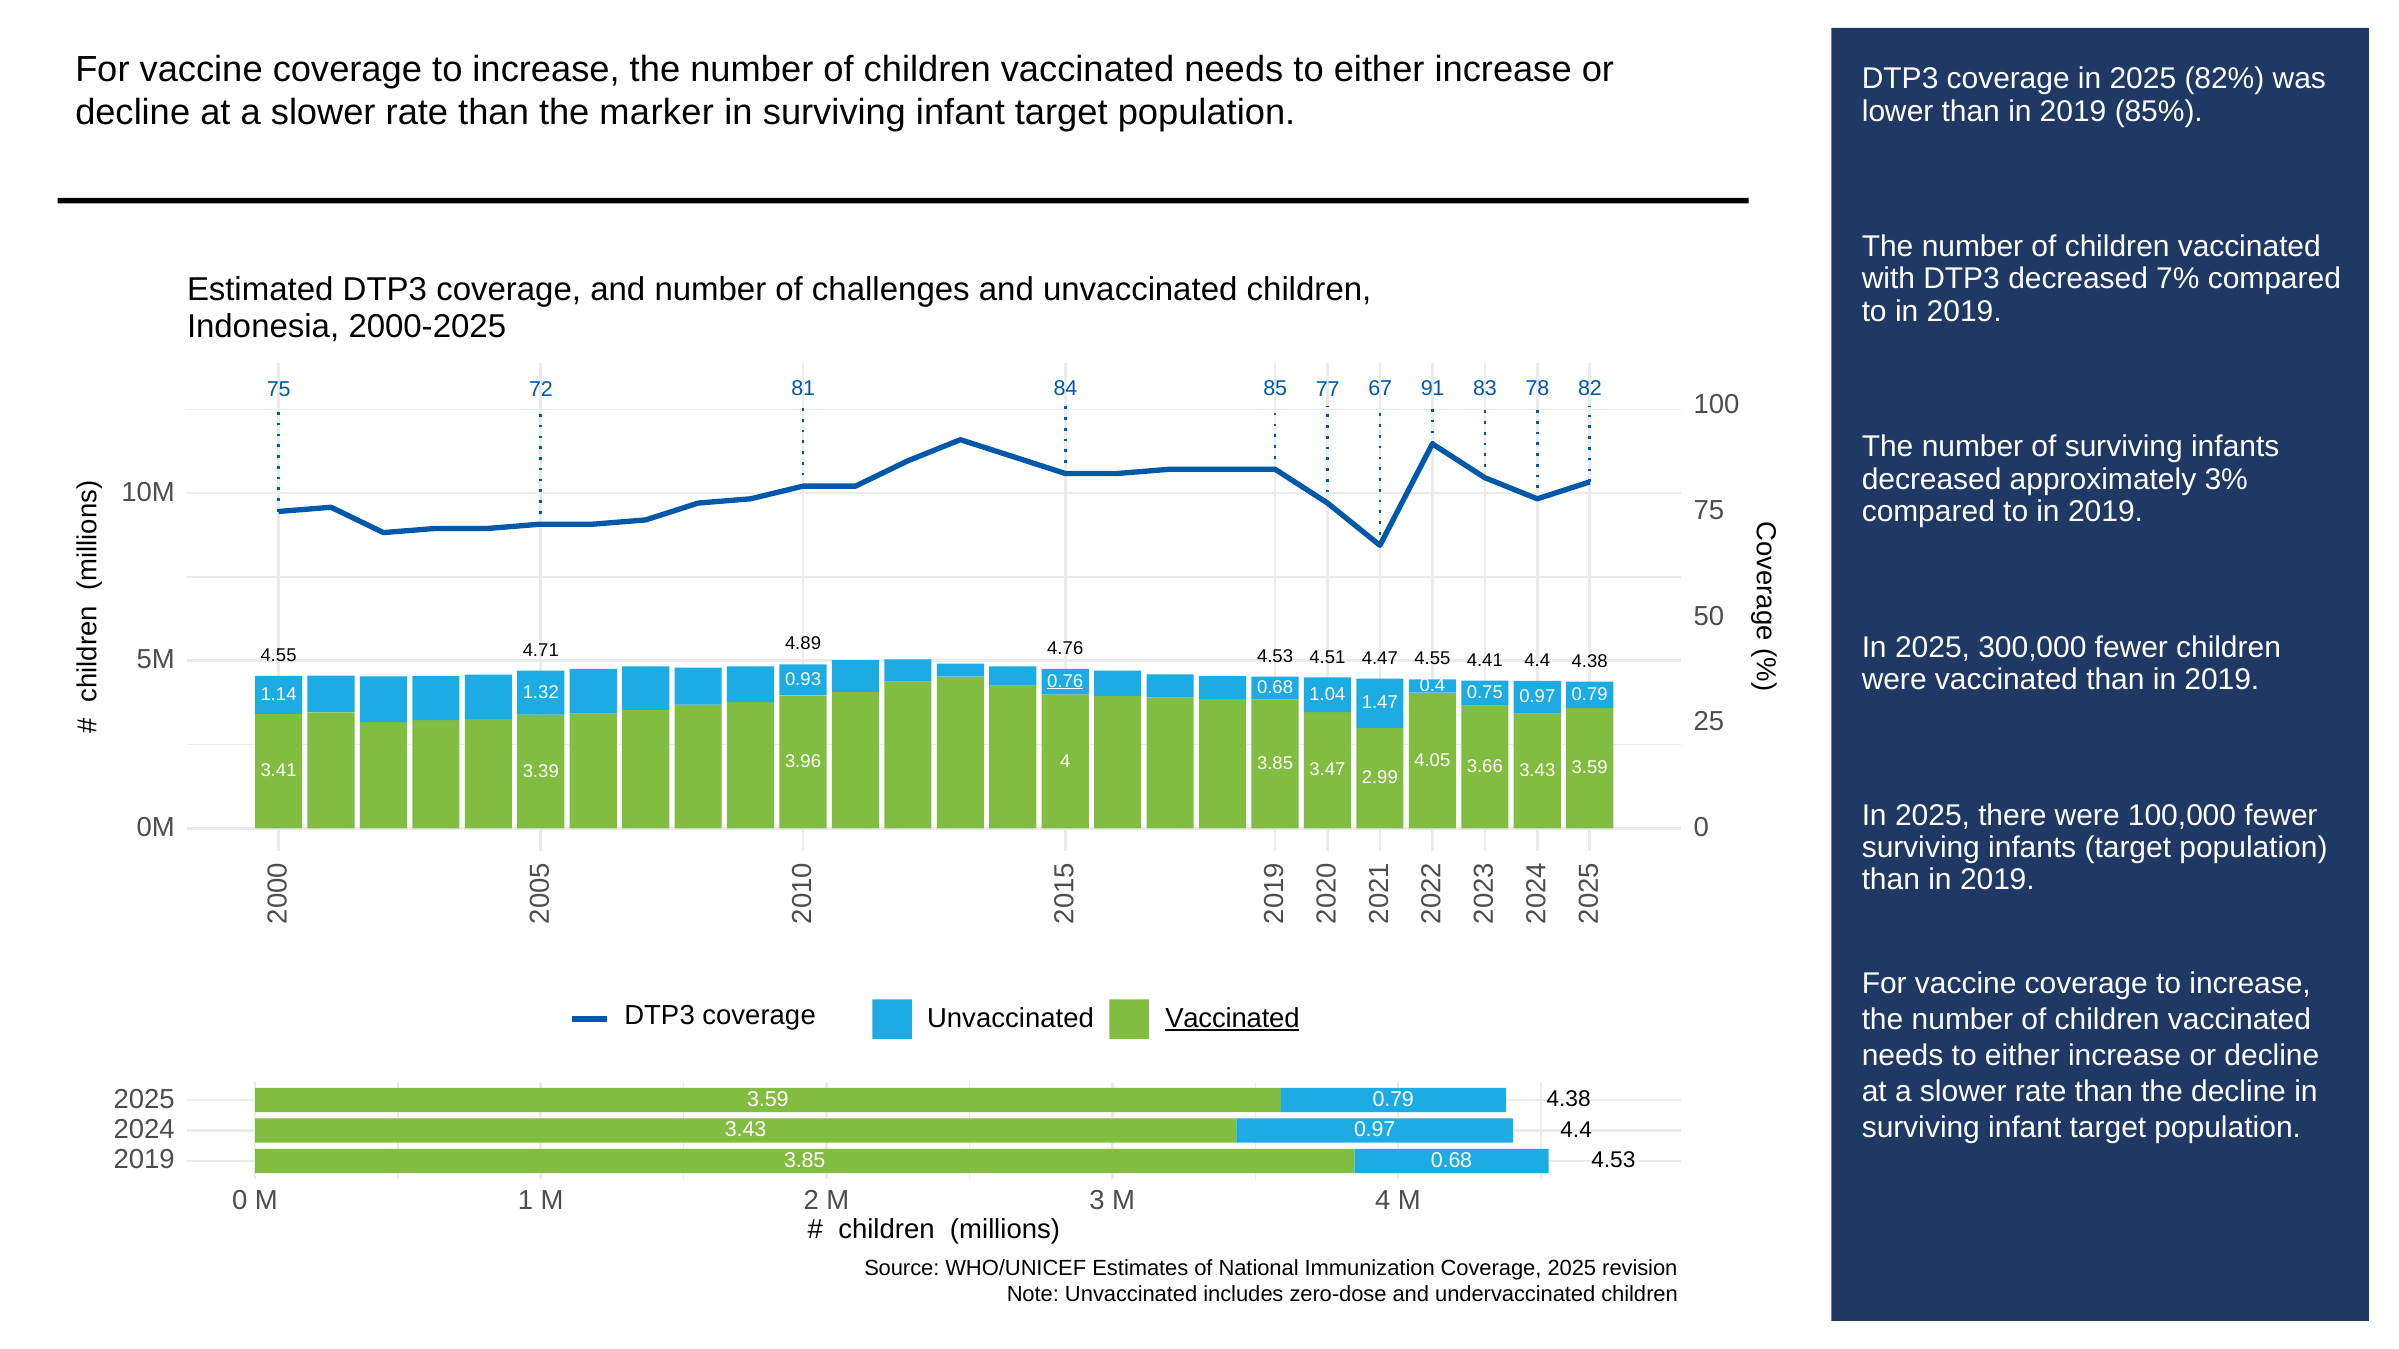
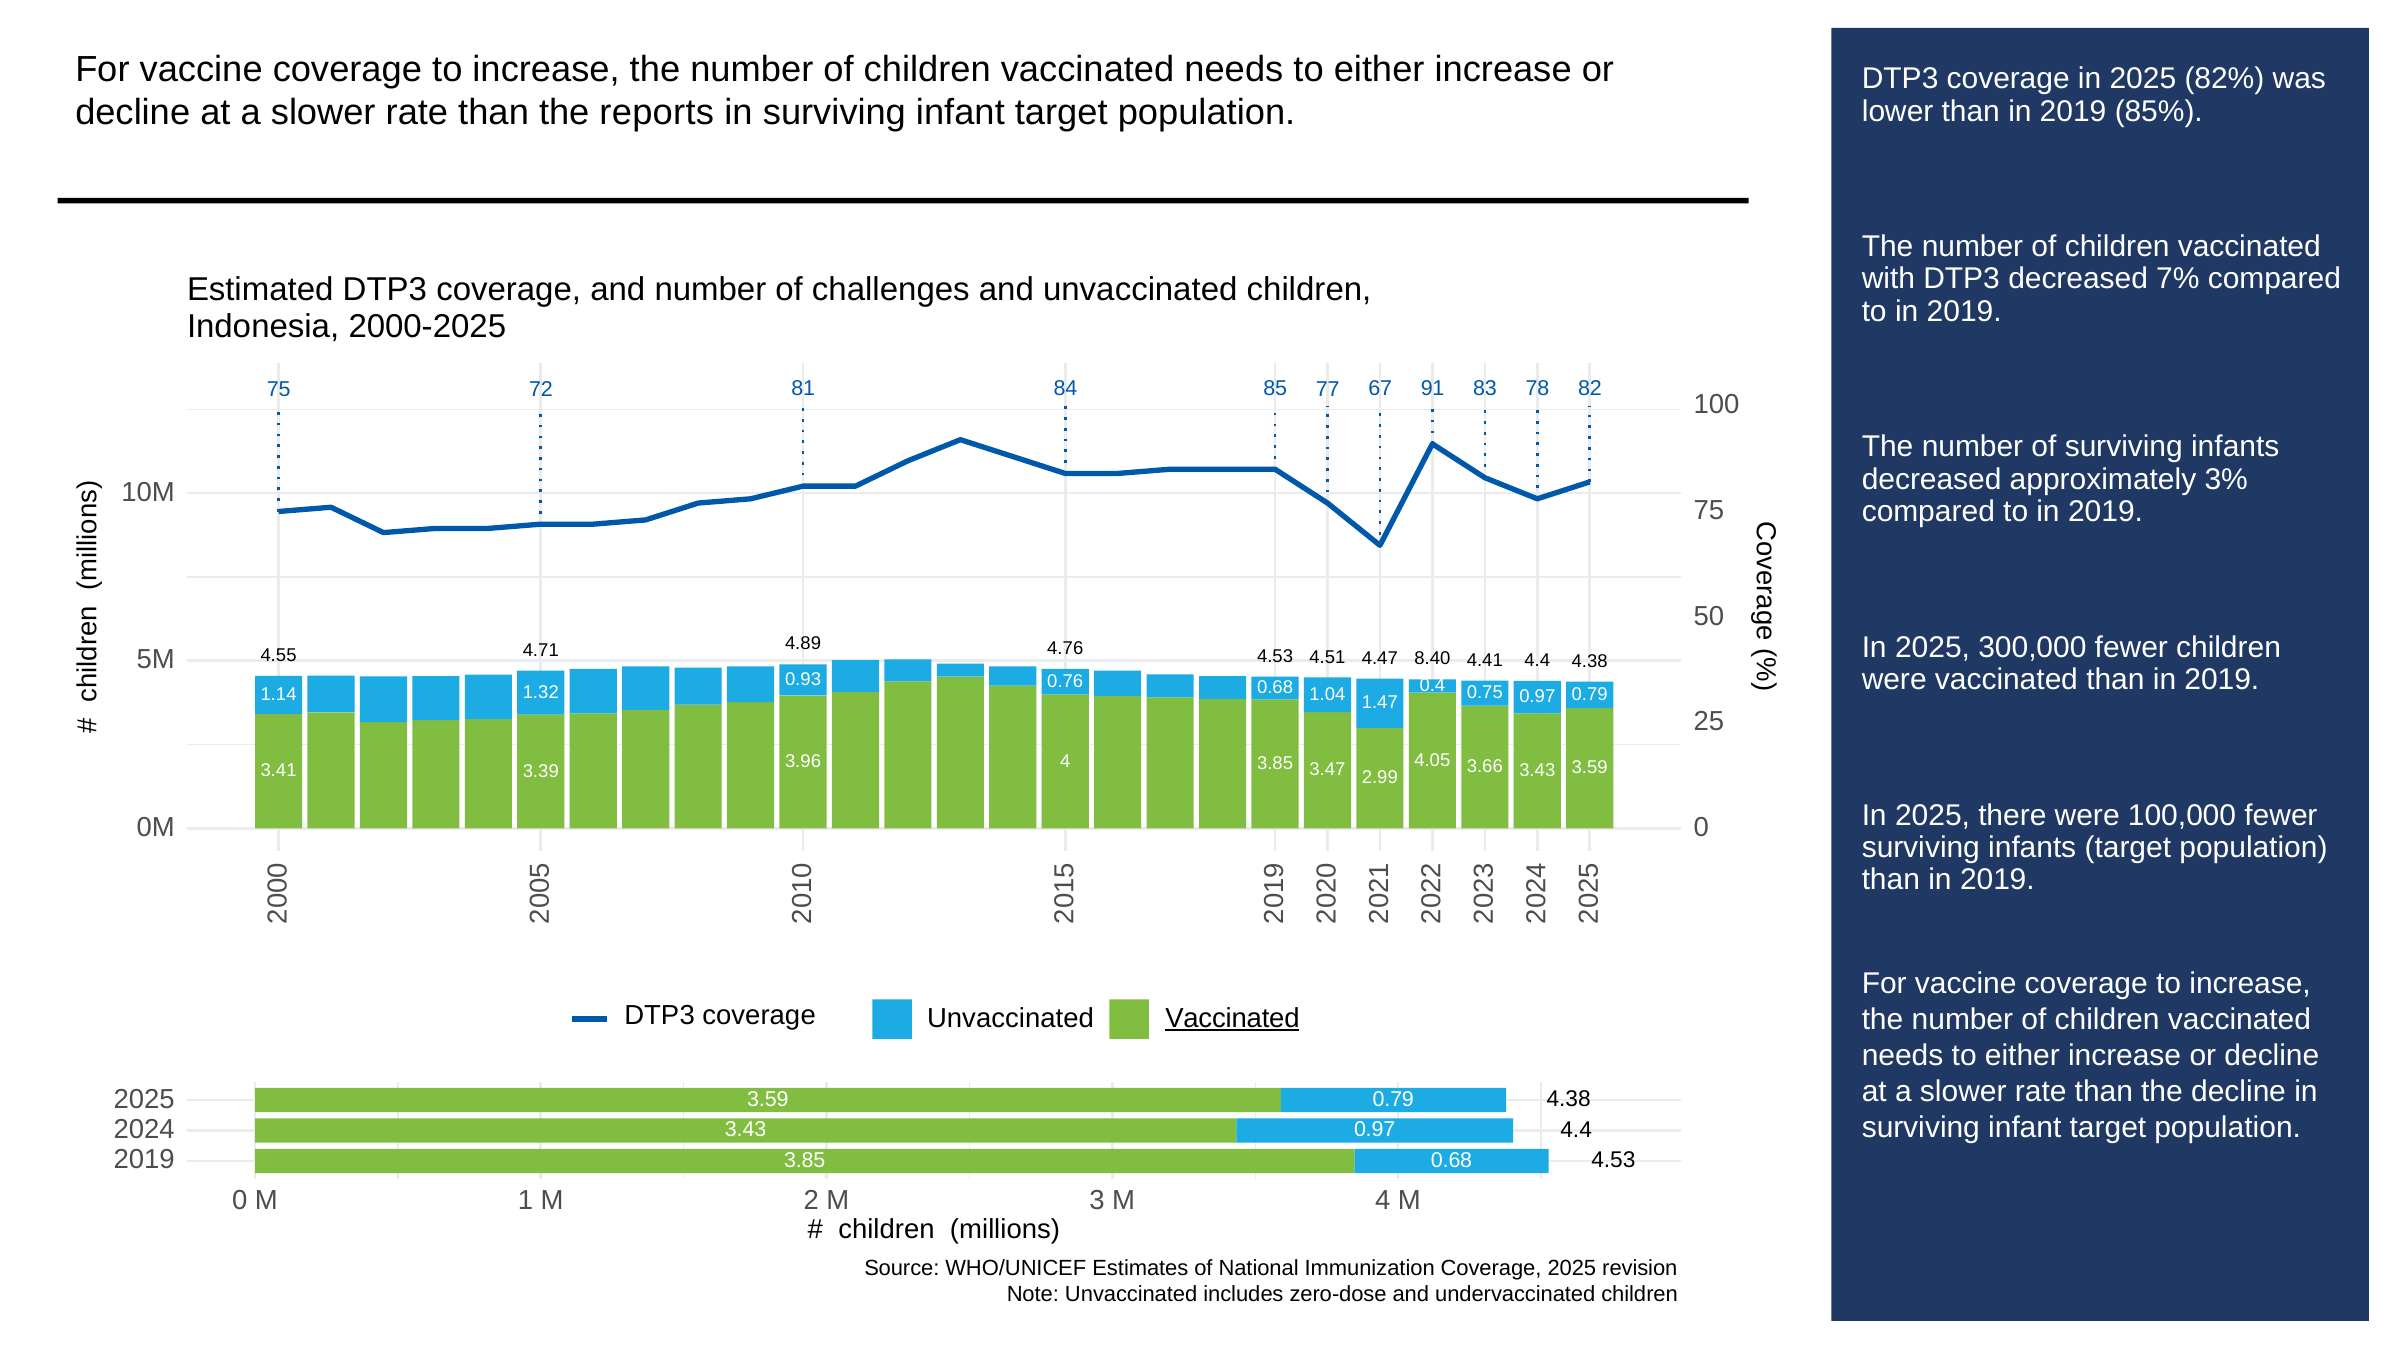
marker: marker -> reports (657, 113)
4.47 4.55: 4.55 -> 8.40 (1432, 659)
0.76 underline: present -> none (1065, 681)
